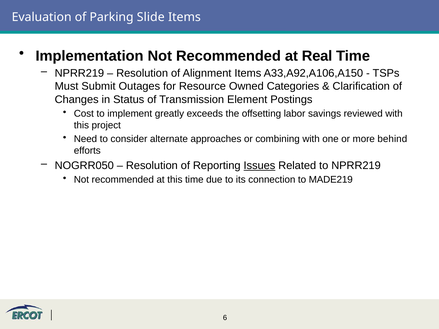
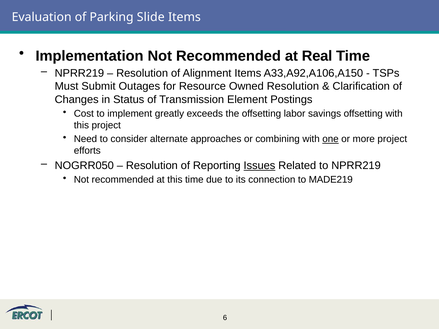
Owned Categories: Categories -> Resolution (293, 86)
savings reviewed: reviewed -> offsetting (363, 114)
one underline: none -> present (330, 139)
more behind: behind -> project (392, 139)
